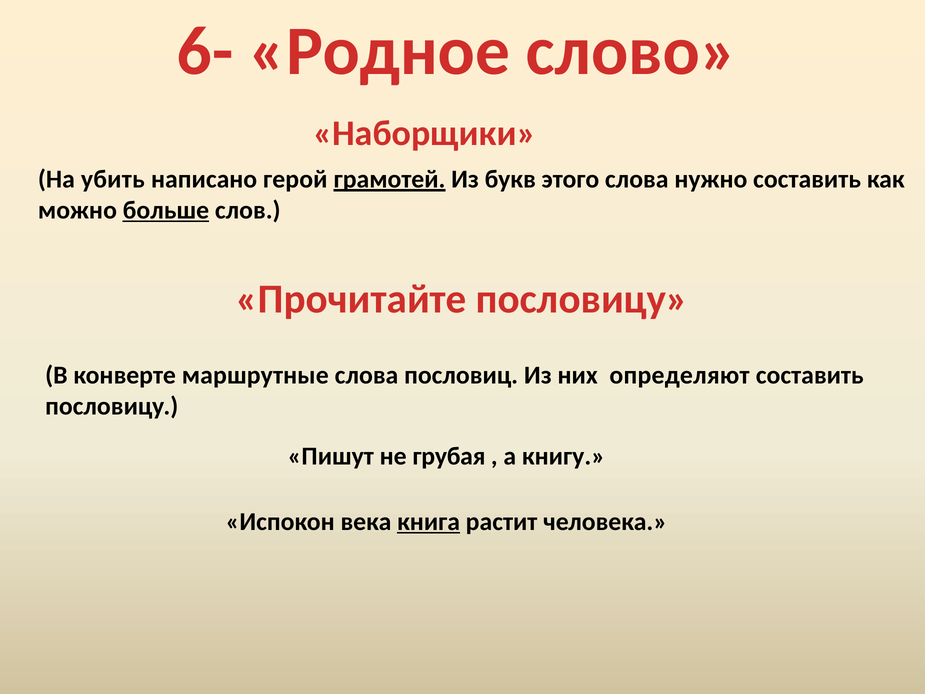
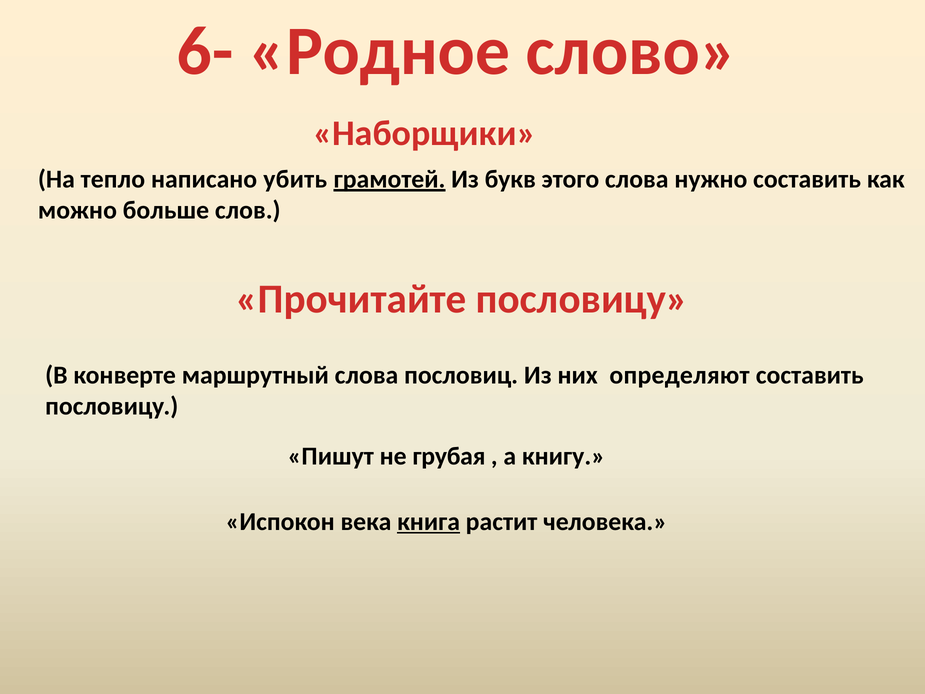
убить: убить -> тепло (113, 179)
герой: герой -> убить (295, 179)
больше underline: present -> none (166, 210)
маршрутные: маршрутные -> маршрутный (255, 375)
